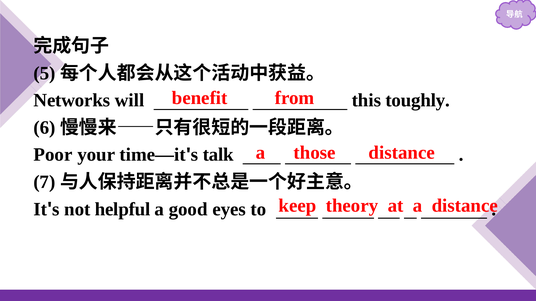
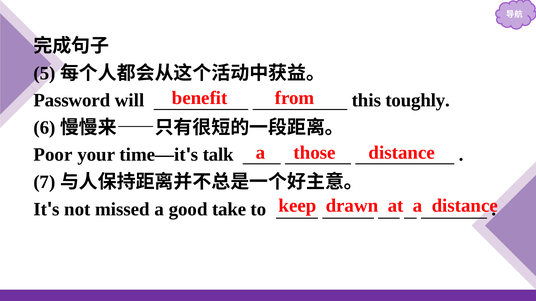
Networks: Networks -> Password (72, 101)
theory: theory -> drawn (352, 206)
helpful: helpful -> missed (122, 209)
eyes: eyes -> take (229, 209)
